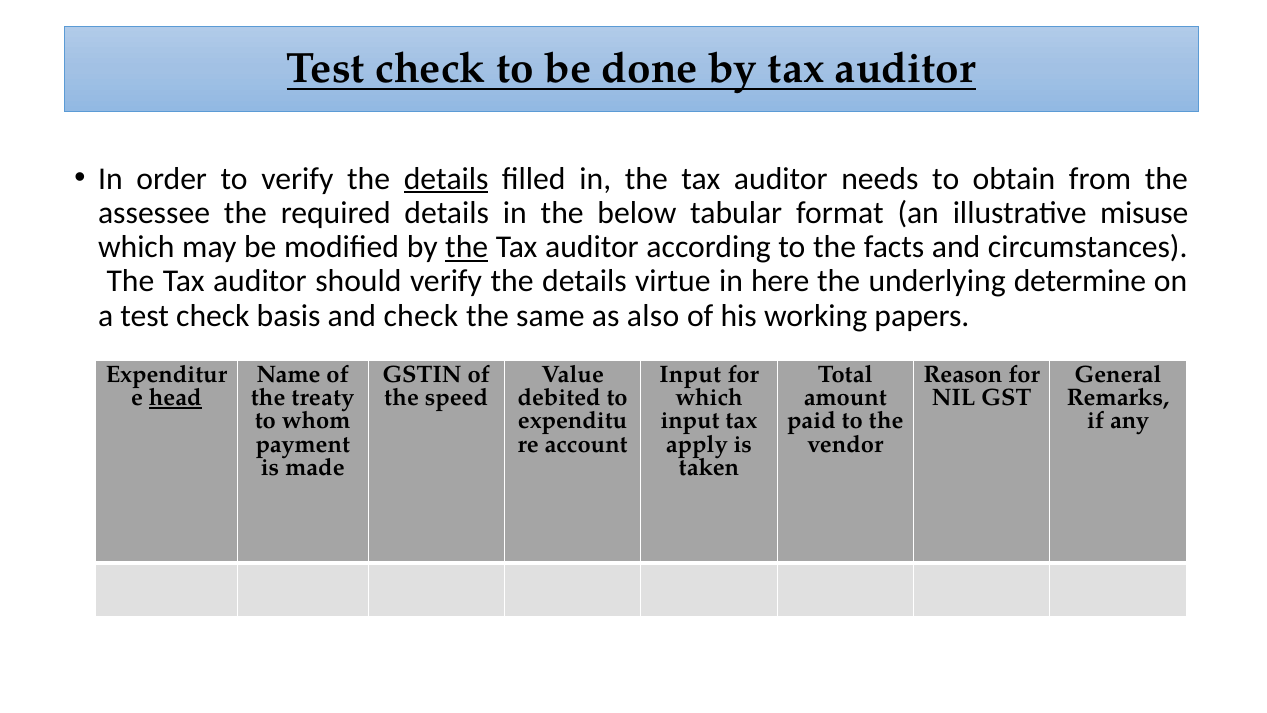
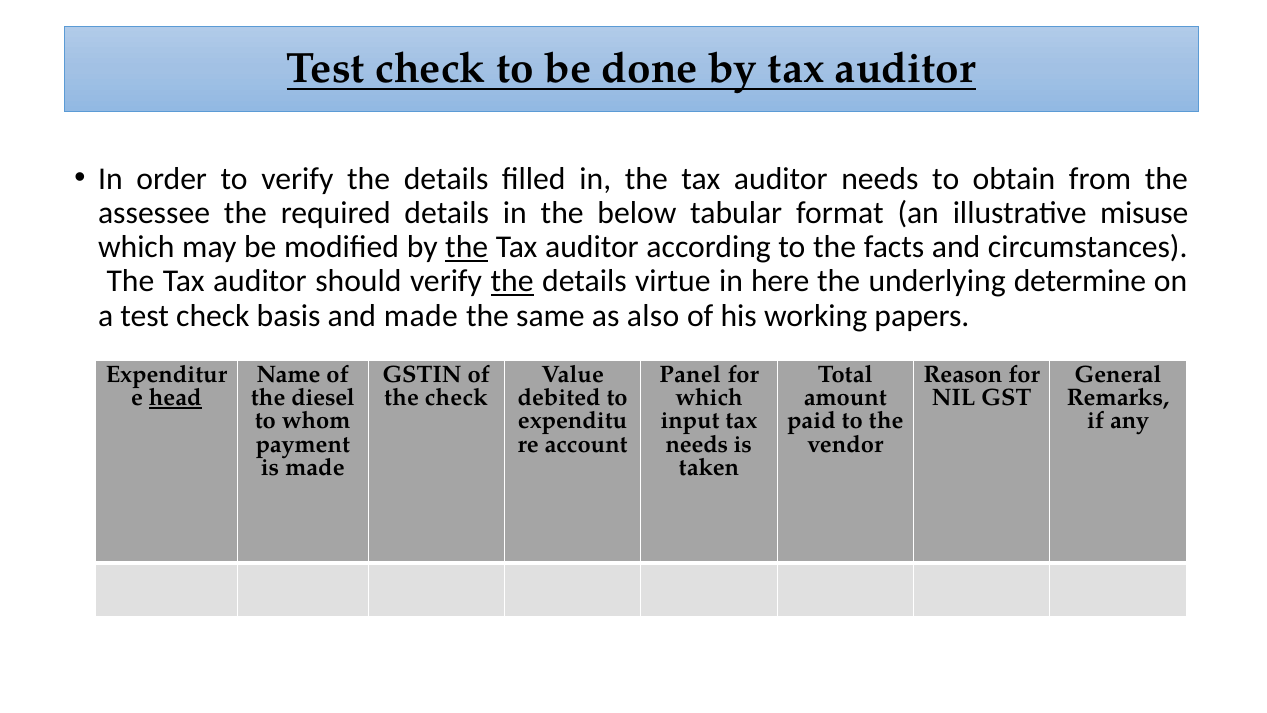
details underline: present -> none (446, 179)
the underline: none -> present (512, 281)
and check: check -> made (421, 316)
Input: Input -> Panel (690, 374)
treaty: treaty -> diesel (323, 397)
the speed: speed -> check (456, 397)
apply: apply -> needs (697, 444)
